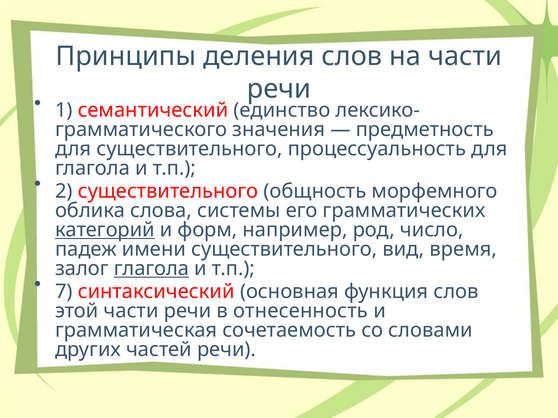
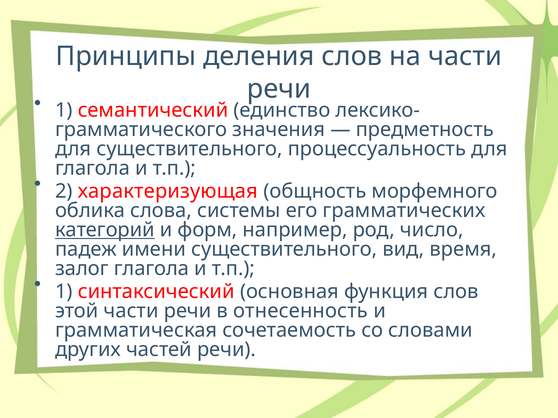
2 существительного: существительного -> характеризующая (168, 192)
глагола underline: present -> none (151, 269)
7: 7 -> 1 (64, 292)
